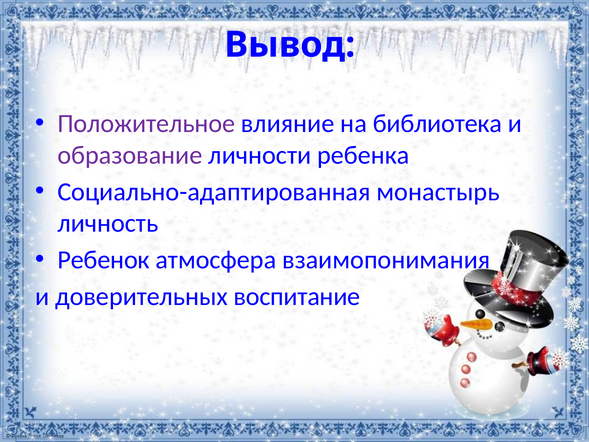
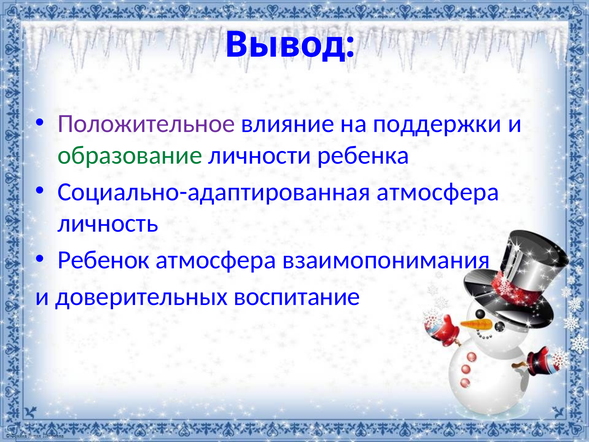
библиотека: библиотека -> поддержки (437, 124)
образование colour: purple -> green (130, 155)
Социально-адаптированная монастырь: монастырь -> атмосфера (438, 192)
